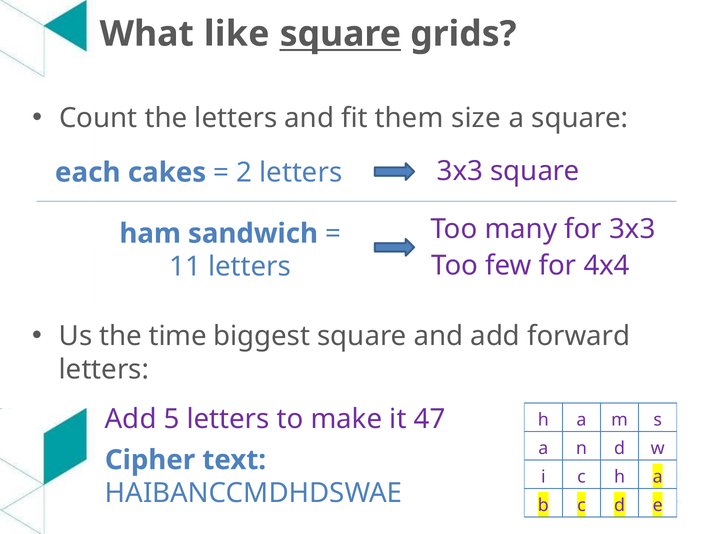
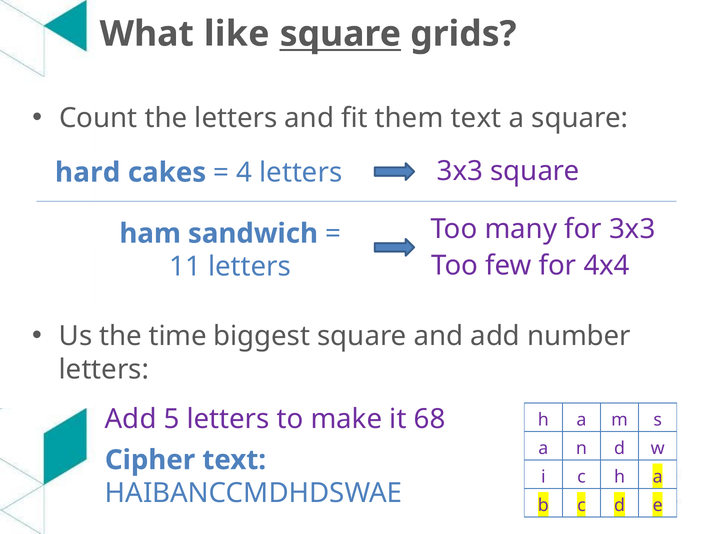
them size: size -> text (476, 118)
each: each -> hard (88, 173)
2: 2 -> 4 (244, 173)
forward: forward -> number (579, 336)
47: 47 -> 68 (430, 419)
